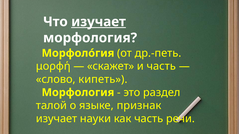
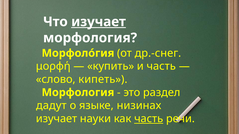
др.-петь: др.-петь -> др.-снег (158, 53)
скажет: скажет -> купить (111, 66)
талой: талой -> дадут (51, 106)
признак: признак -> низинах (139, 106)
часть underline: none -> present (149, 119)
